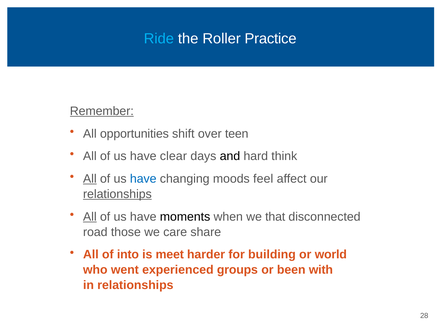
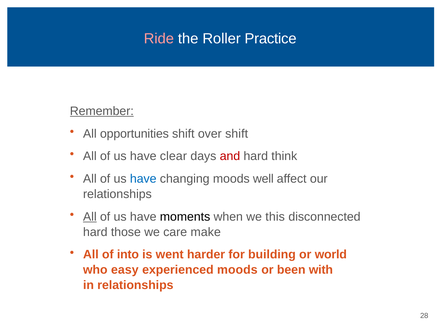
Ride colour: light blue -> pink (159, 39)
over teen: teen -> shift (237, 134)
and colour: black -> red (230, 156)
All underline: present -> none (90, 179)
feel: feel -> well (263, 179)
relationships underline: present -> none (117, 194)
that: that -> this (275, 217)
road: road -> hard (95, 232)
share: share -> make (206, 232)
meet: meet -> went (170, 255)
went: went -> easy (125, 270)
experienced groups: groups -> moods (237, 270)
